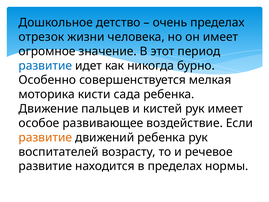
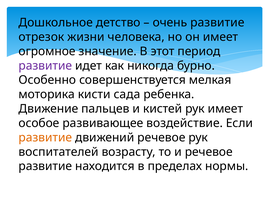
очень пределах: пределах -> развитие (217, 23)
развитие colour: blue -> purple (45, 66)
движений ребенка: ребенка -> речевое (161, 137)
